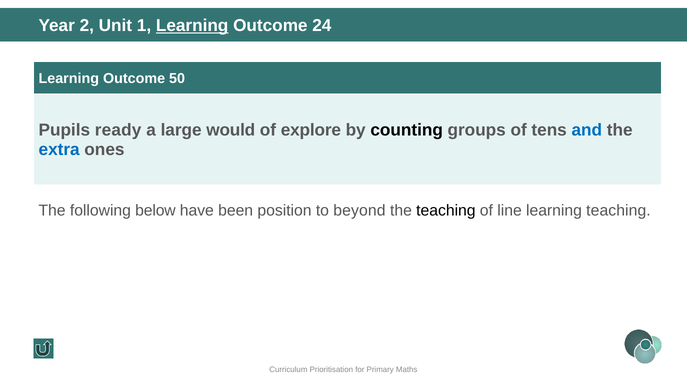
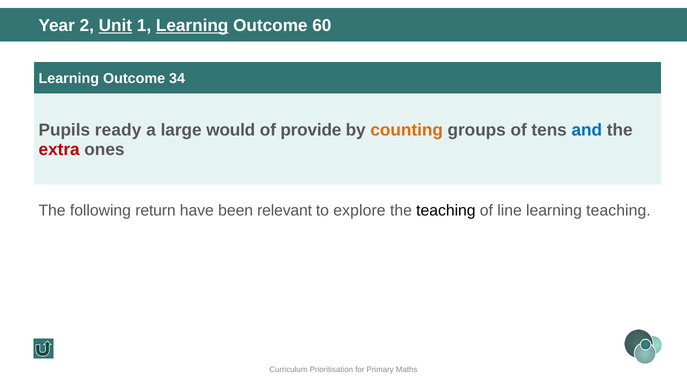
Unit underline: none -> present (115, 26)
24: 24 -> 60 (322, 26)
50: 50 -> 34 (177, 78)
explore: explore -> provide (311, 130)
counting colour: black -> orange (407, 130)
extra colour: blue -> red (59, 149)
below: below -> return (155, 210)
position: position -> relevant (285, 210)
beyond: beyond -> explore (359, 210)
